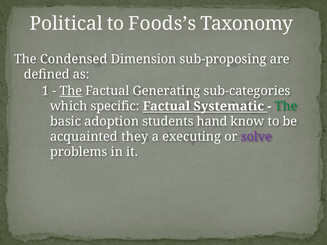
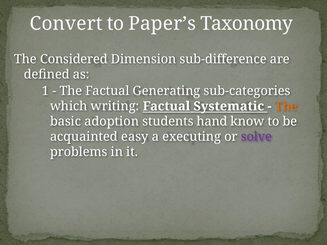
Political: Political -> Convert (66, 24)
Foods’s: Foods’s -> Paper’s (162, 24)
Condensed: Condensed -> Considered (74, 59)
sub-proposing: sub-proposing -> sub-difference (223, 59)
The underline: present -> none (71, 91)
specific: specific -> writing (115, 106)
The colour: green -> orange (286, 106)
they: they -> easy (135, 137)
